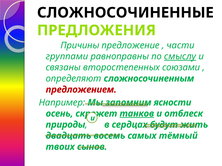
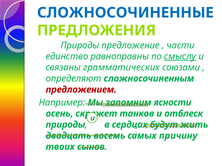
СЛОЖНОСОЧИНЕННЫЕ colour: black -> blue (125, 13)
Причины: Причины -> Природы (80, 45)
группами: группами -> единство (67, 57)
второстепенных: второстепенных -> грамматических (121, 68)
танков underline: present -> none (137, 114)
тёмный: тёмный -> причину (178, 136)
